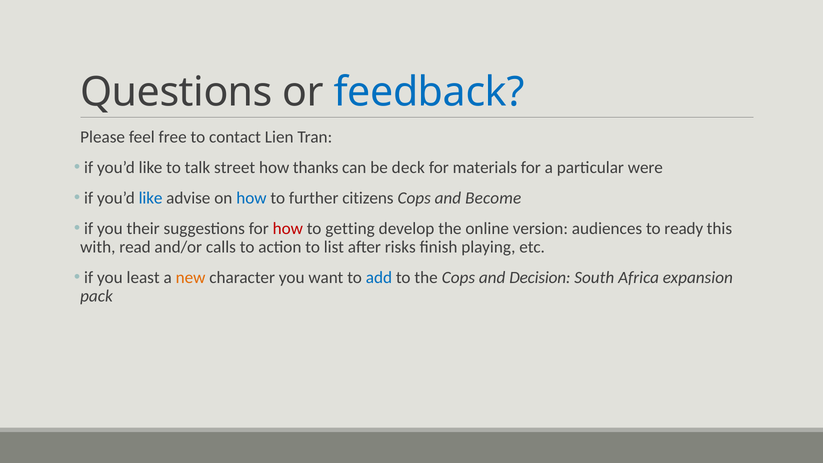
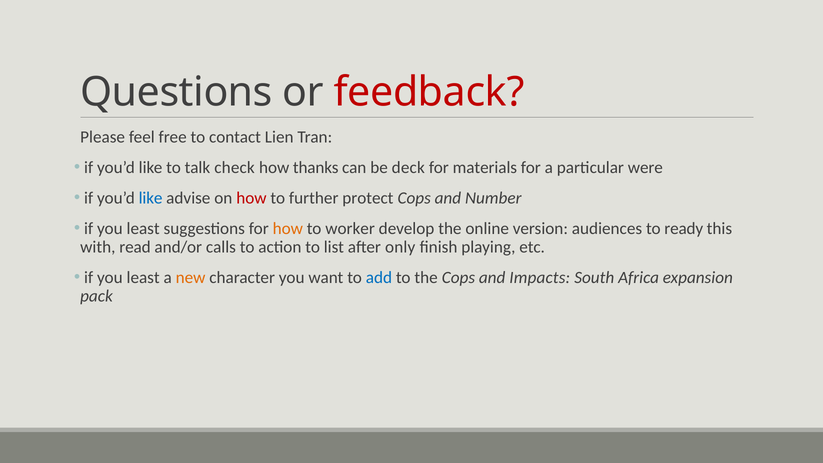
feedback colour: blue -> red (429, 92)
street: street -> check (235, 167)
how colour: blue -> red (251, 198)
citizens: citizens -> protect (368, 198)
Become: Become -> Number (493, 198)
their: their -> least (143, 228)
how colour: red -> orange (288, 228)
getting: getting -> worker (350, 228)
risks: risks -> only (400, 247)
Decision: Decision -> Impacts (540, 277)
